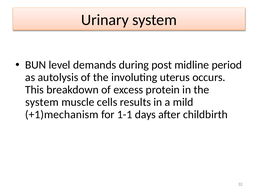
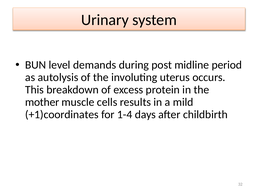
system: system -> mother (42, 102)
+1)mechanism: +1)mechanism -> +1)coordinates (62, 115)
1-1: 1-1 -> 1-4 (125, 115)
